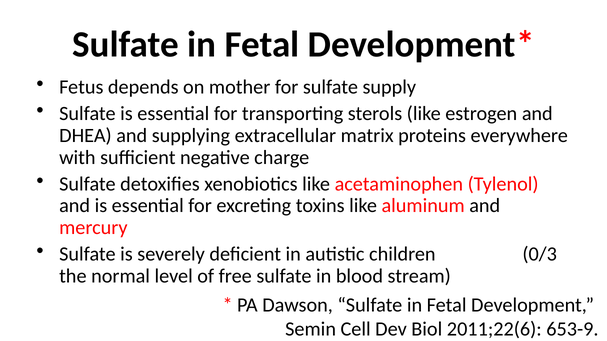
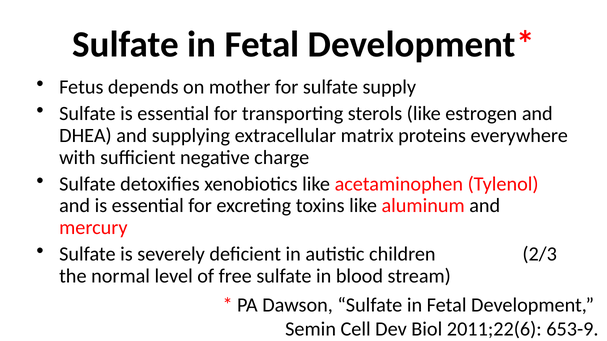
0/3: 0/3 -> 2/3 (540, 255)
